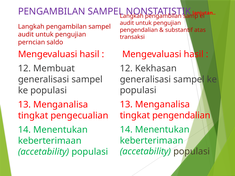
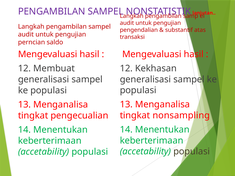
tingkat pengendalian: pengendalian -> nonsampling (181, 116)
